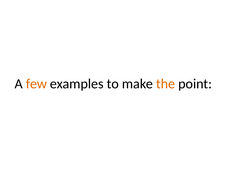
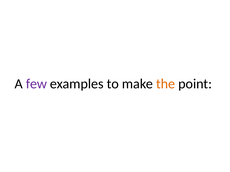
few colour: orange -> purple (36, 84)
